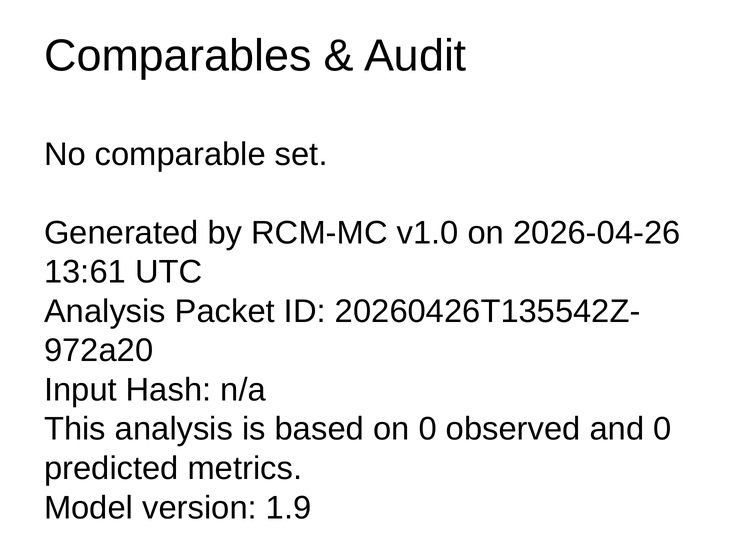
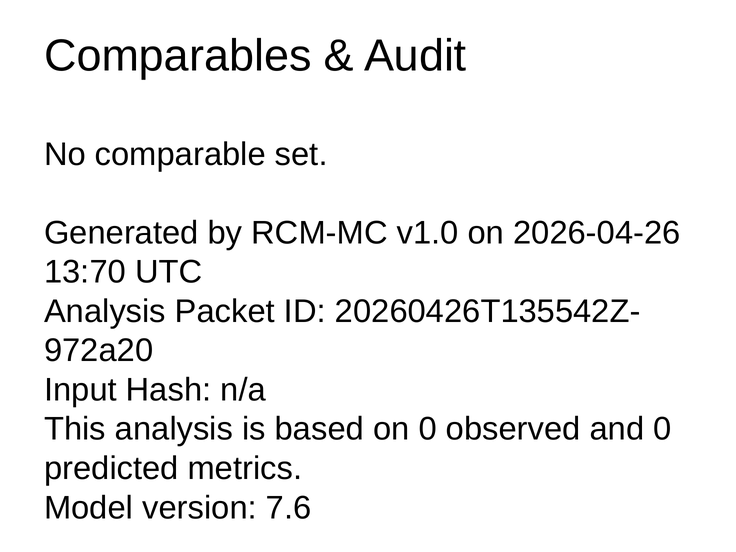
13:61: 13:61 -> 13:70 (85, 272)
1.9: 1.9 -> 7.6 (289, 508)
